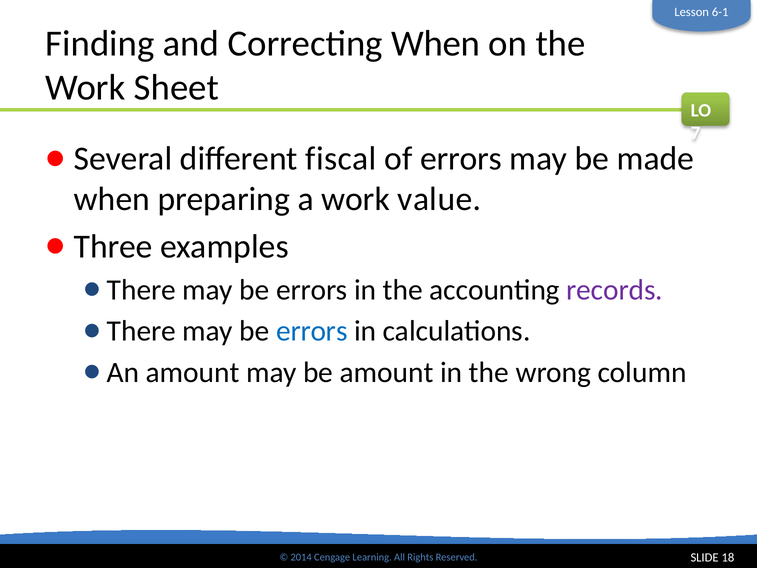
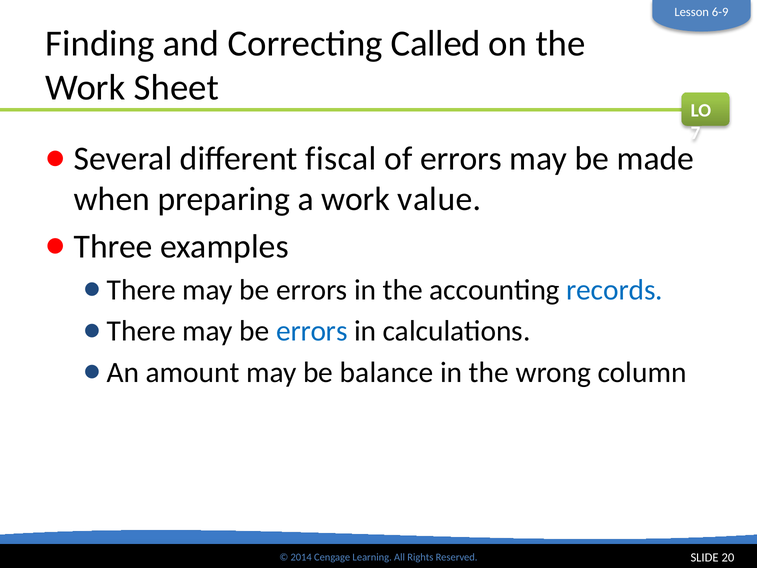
6-1: 6-1 -> 6-9 (720, 12)
Correcting When: When -> Called (436, 44)
records colour: purple -> blue (615, 290)
be amount: amount -> balance (387, 372)
18: 18 -> 20 (728, 557)
